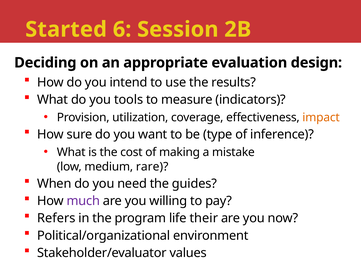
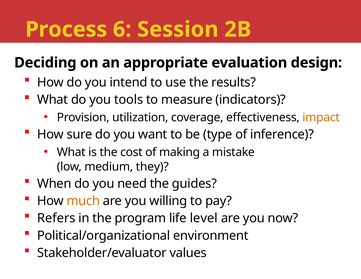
Started: Started -> Process (66, 29)
rare: rare -> they (152, 167)
much colour: purple -> orange (83, 201)
their: their -> level (204, 218)
